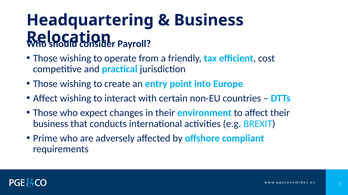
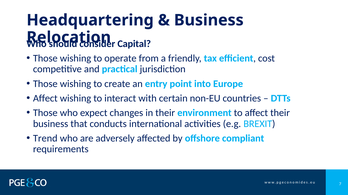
Payroll: Payroll -> Capital (134, 44)
Prime: Prime -> Trend (45, 139)
